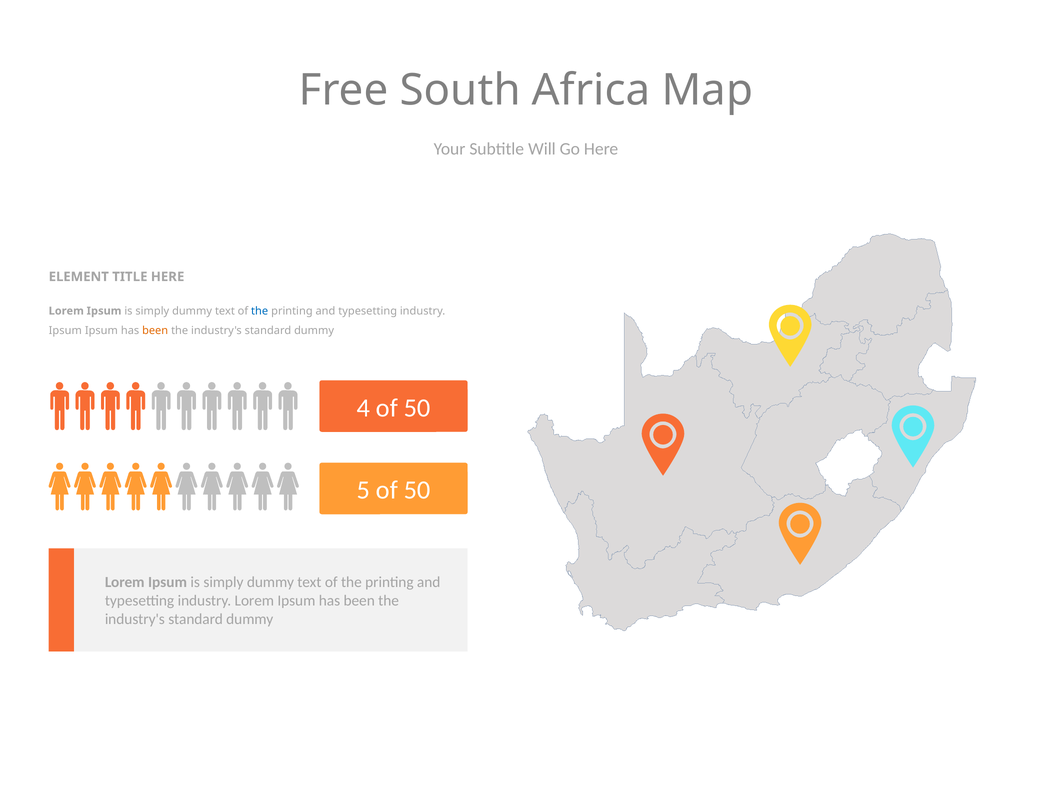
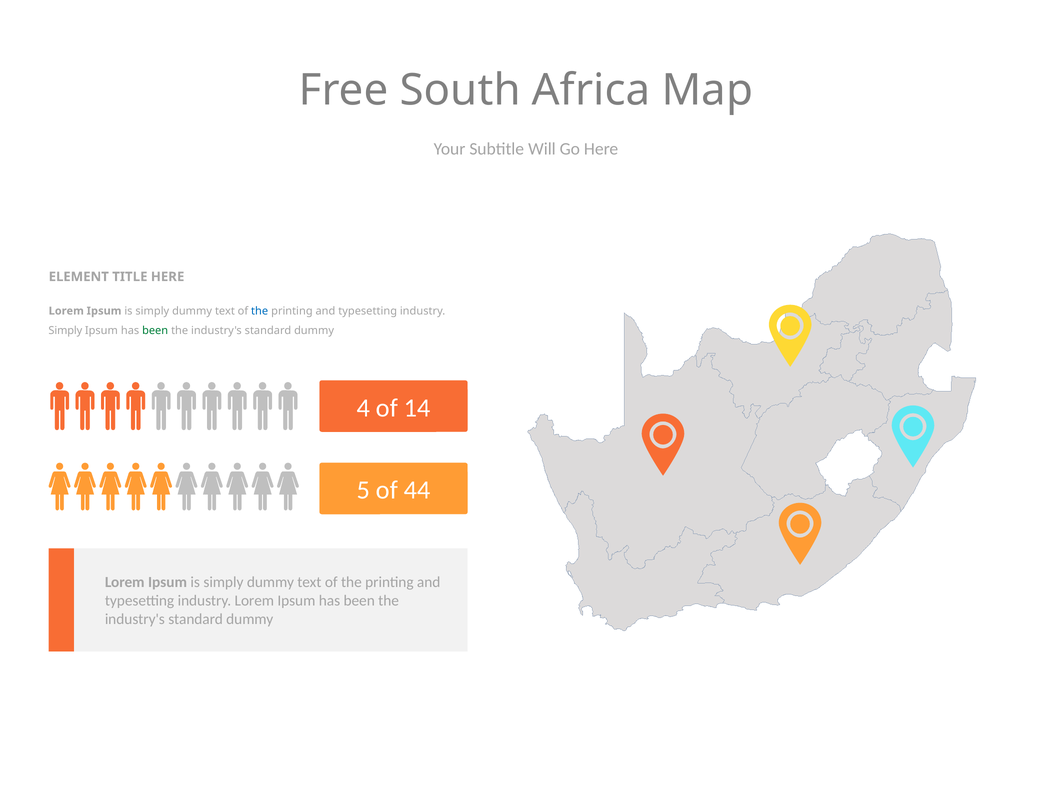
Ipsum: Ipsum -> Simply (65, 331)
been colour: orange -> green (155, 331)
4 of 50: 50 -> 14 (417, 408)
5 of 50: 50 -> 44 (417, 491)
